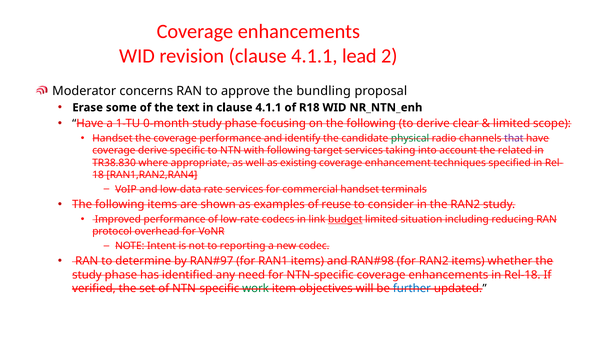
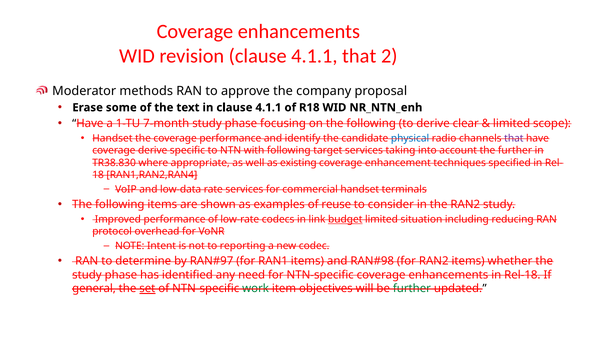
4.1.1 lead: lead -> that (359, 56)
concerns: concerns -> methods (146, 91)
bundling: bundling -> company (324, 91)
0-month: 0-month -> 7-month (166, 124)
physical colour: green -> blue (410, 138)
the related: related -> further (515, 151)
verified: verified -> general (94, 289)
set underline: none -> present (147, 289)
further colour: blue -> green (412, 289)
